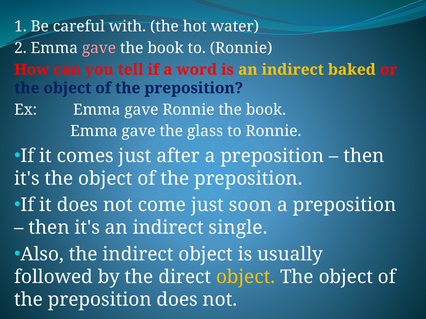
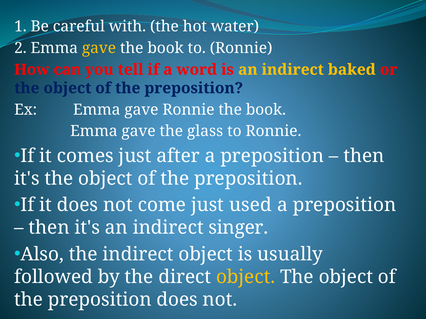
gave colour: pink -> yellow (99, 48)
soon: soon -> used (250, 205)
single: single -> singer (238, 228)
